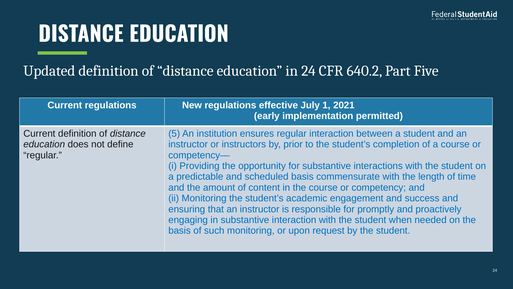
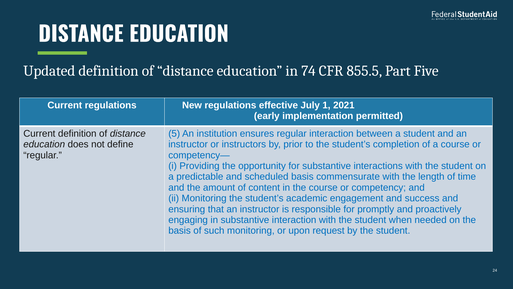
in 24: 24 -> 74 (308, 71)
640.2: 640.2 -> 855.5 (364, 71)
